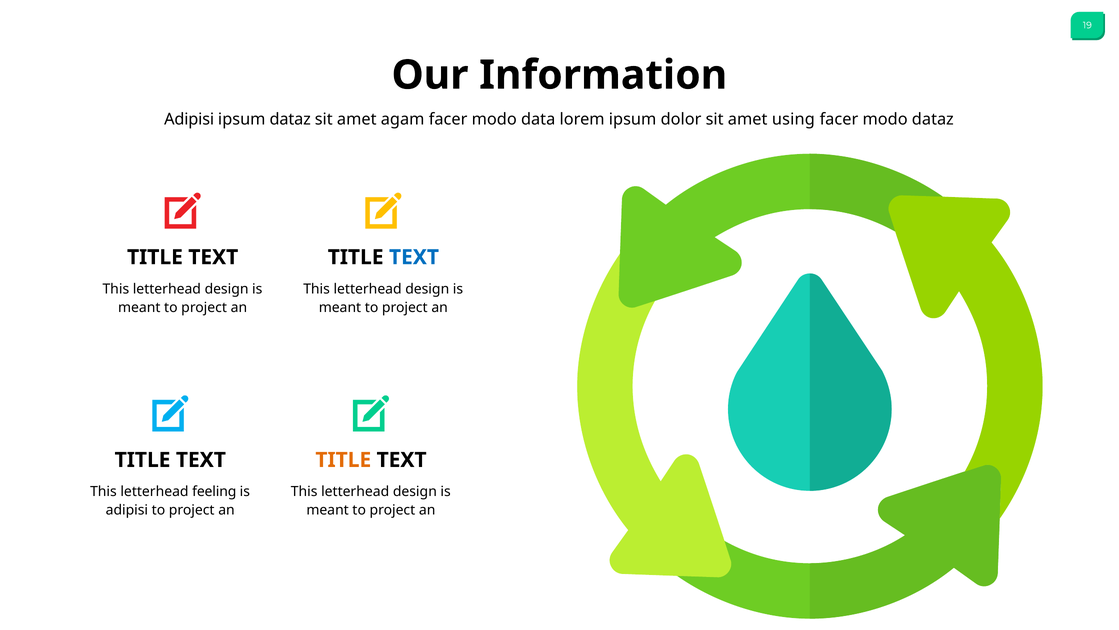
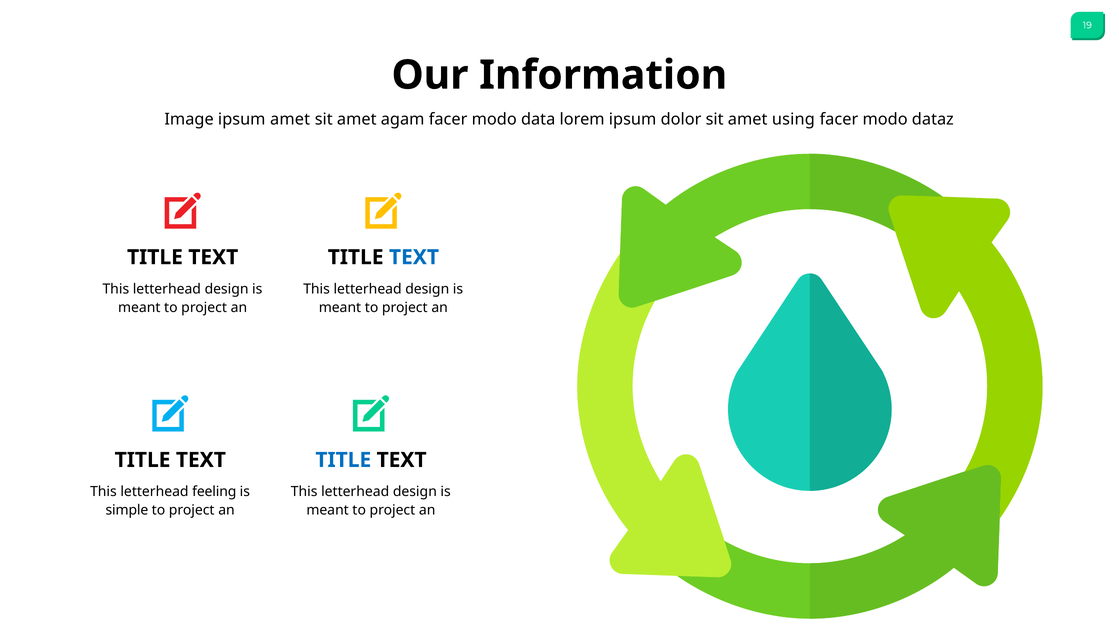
Adipisi: Adipisi -> Image (189, 119)
ipsum dataz: dataz -> amet (290, 119)
TITLE colour: orange -> blue (343, 460)
adipisi: adipisi -> simple (127, 510)
